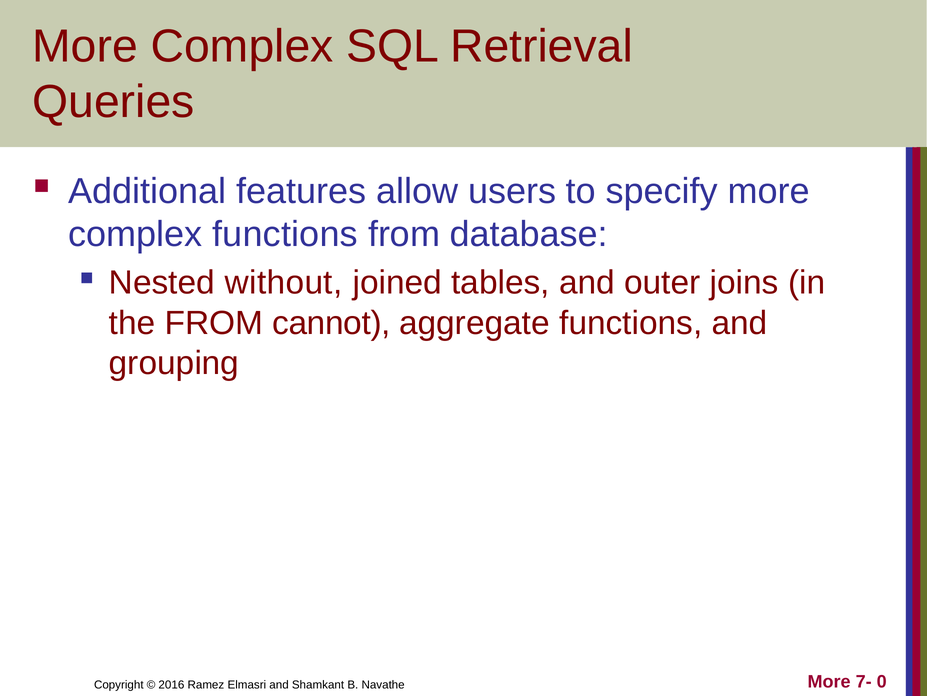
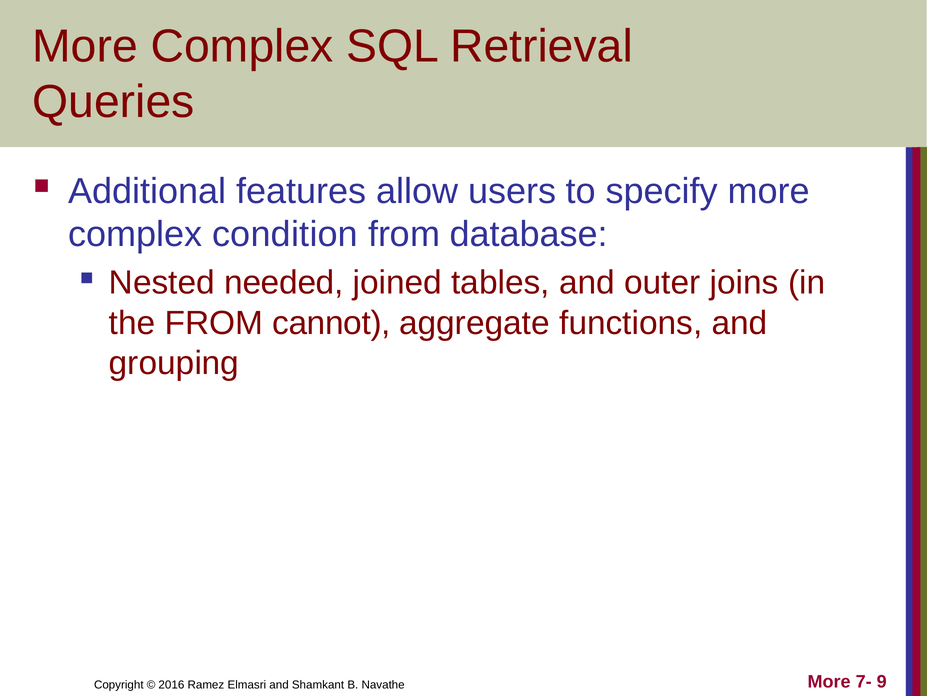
complex functions: functions -> condition (285, 234)
without: without -> needed (284, 283)
0: 0 -> 9 (882, 681)
